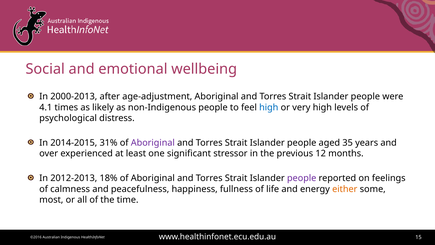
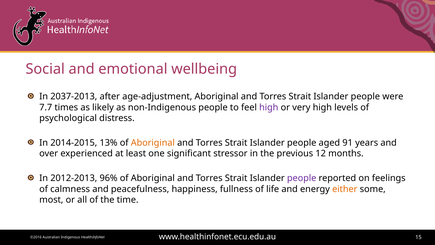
2000-2013: 2000-2013 -> 2037-2013 (74, 96)
4.1: 4.1 -> 7.7 (46, 107)
high colour: blue -> purple (269, 107)
31%: 31% -> 13% (109, 143)
Aboriginal colour: purple -> orange (153, 143)
35: 35 -> 91 (348, 143)
18%: 18% -> 96% (109, 178)
